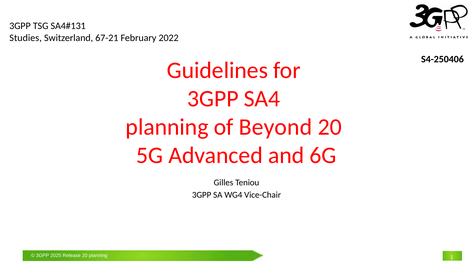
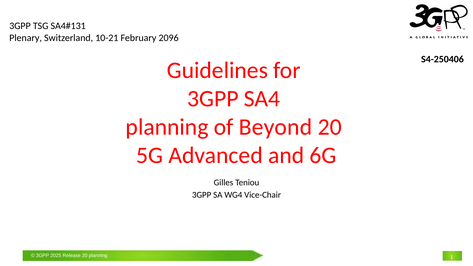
Studies: Studies -> Plenary (26, 38)
67-21: 67-21 -> 10-21 (107, 38)
2022: 2022 -> 2096 (169, 38)
